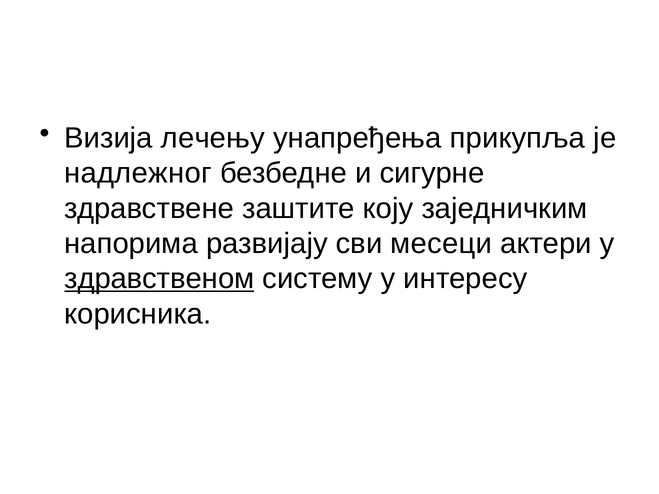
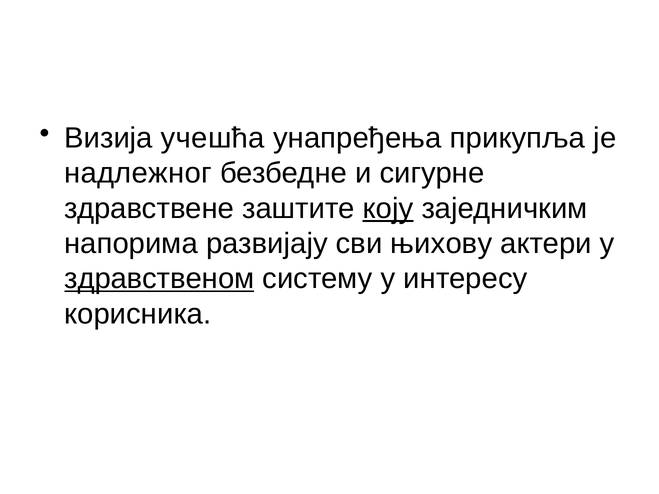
лечењу: лечењу -> учешћа (213, 138)
коју underline: none -> present (388, 209)
месеци: месеци -> њихову (441, 244)
